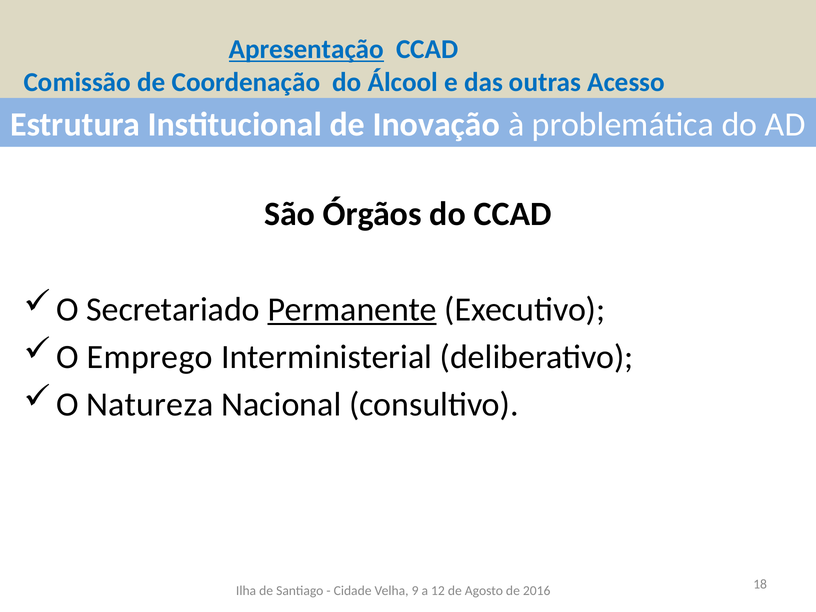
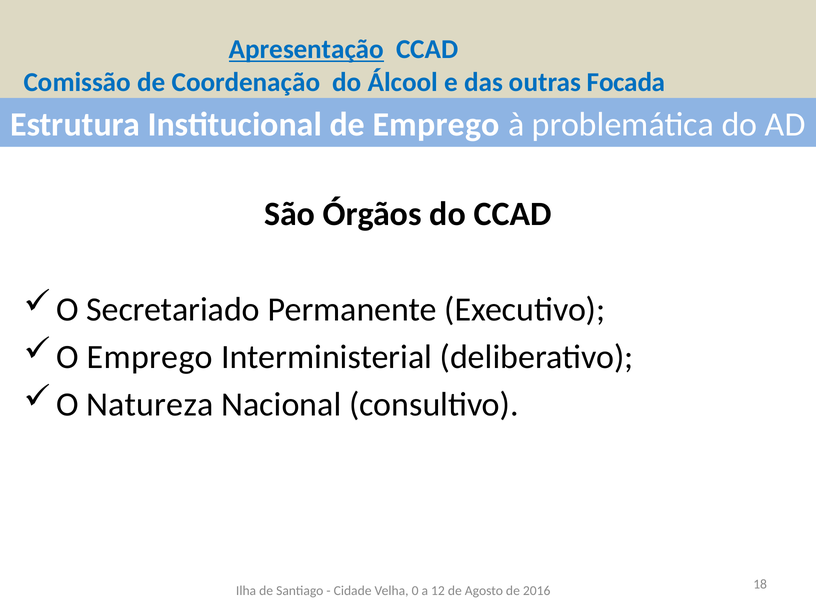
Acesso: Acesso -> Focada (626, 82)
de Inovação: Inovação -> Emprego (436, 125)
Permanente underline: present -> none (352, 309)
9: 9 -> 0 (415, 591)
